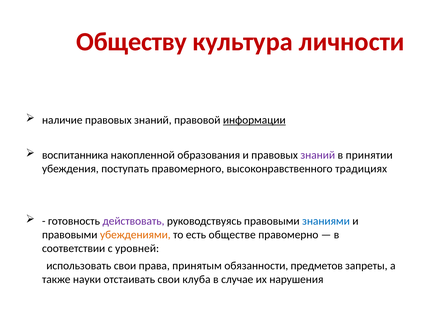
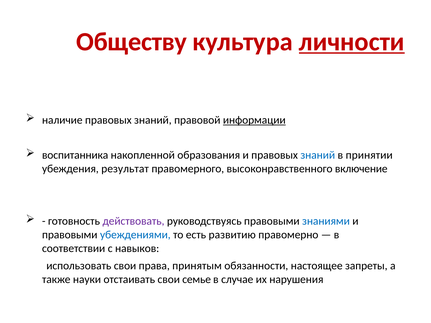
личности underline: none -> present (352, 42)
знаний colour: purple -> blue (318, 155)
поступать: поступать -> результат (125, 169)
традициях: традициях -> включение (361, 169)
убеждениями colour: orange -> blue (135, 235)
обществе: обществе -> развитию (232, 235)
уровней: уровней -> навыков (137, 248)
предметов: предметов -> настоящее (317, 266)
клуба: клуба -> семье (197, 280)
